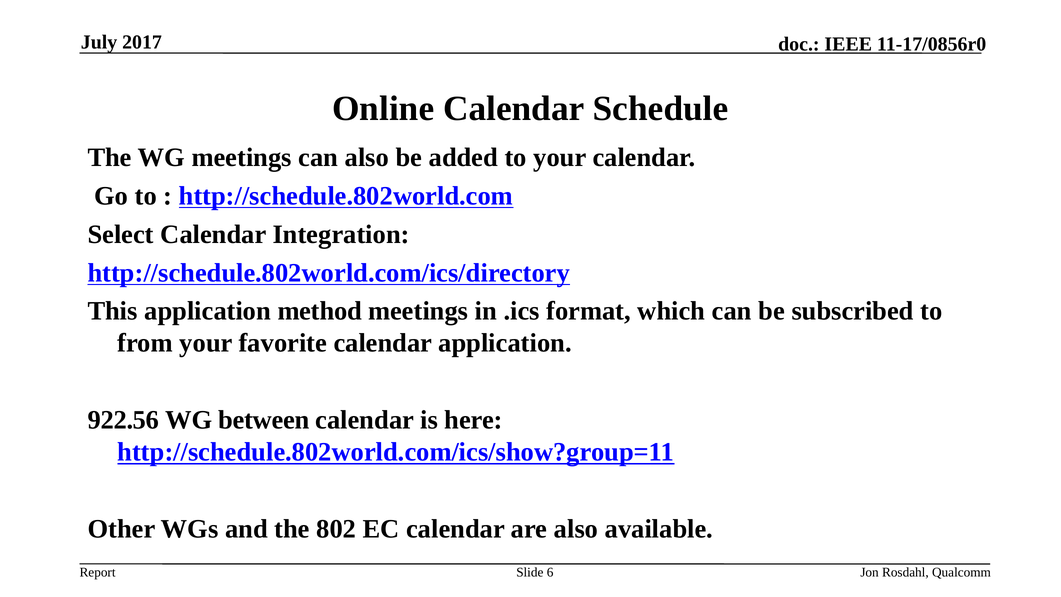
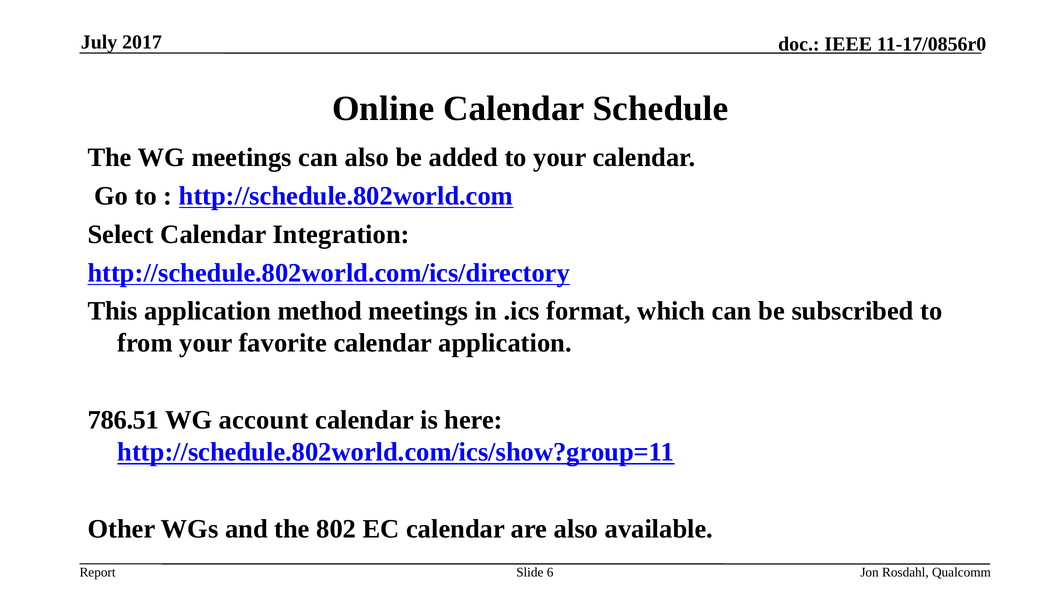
922.56: 922.56 -> 786.51 (123, 420)
between: between -> account (264, 420)
